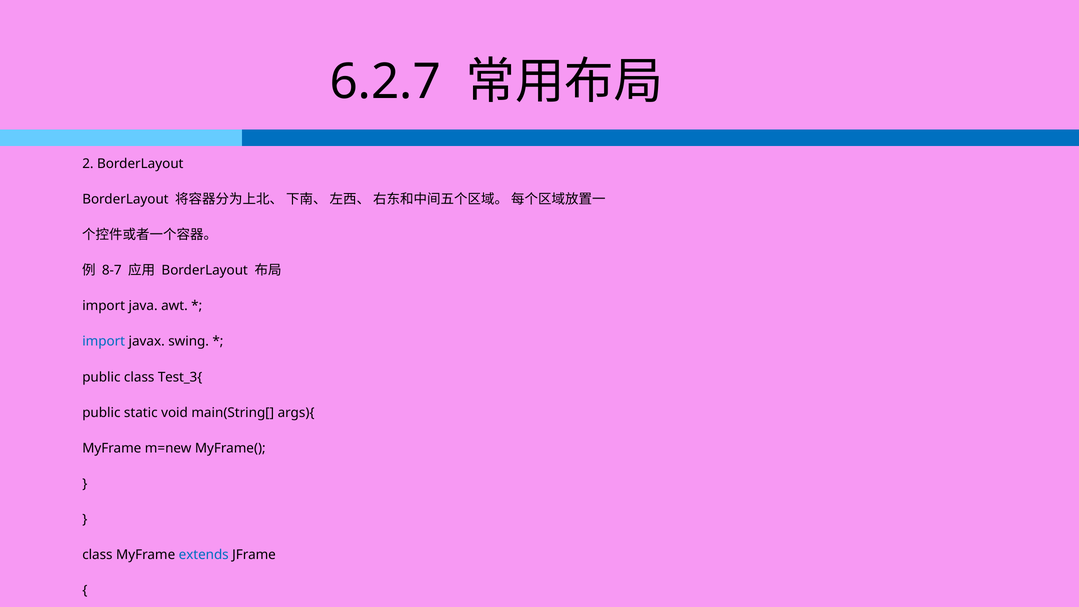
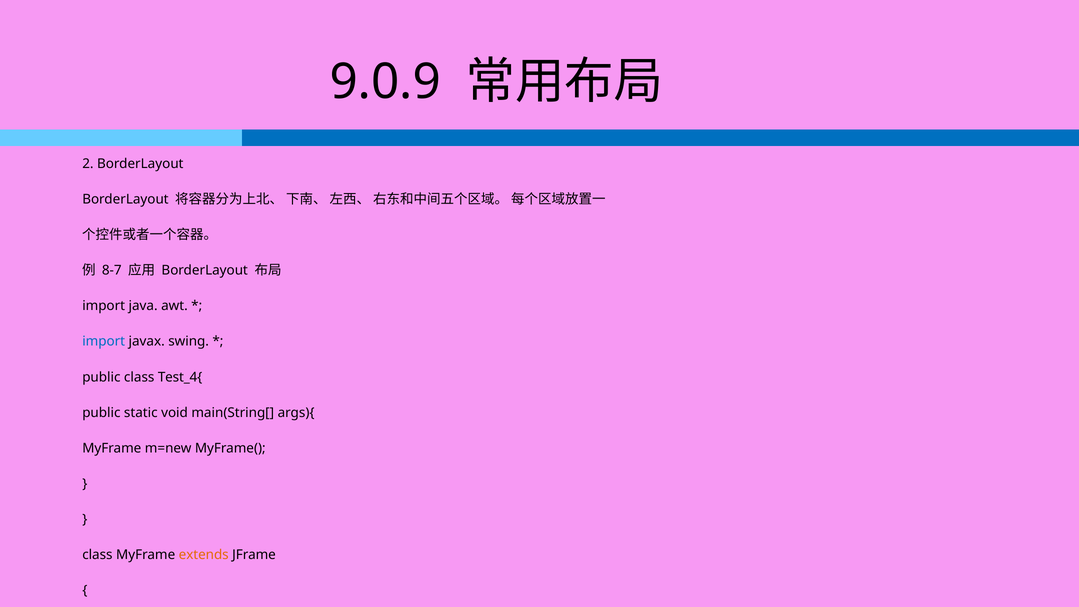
6.2.7: 6.2.7 -> 9.0.9 (385, 82)
Test_3{: Test_3{ -> Test_4{ (180, 377)
extends colour: blue -> orange (204, 555)
